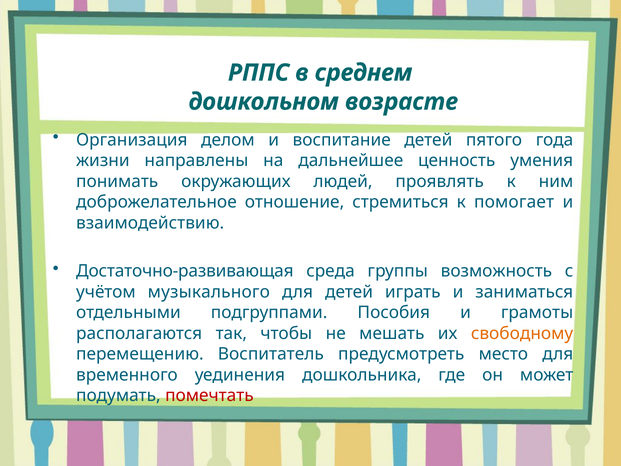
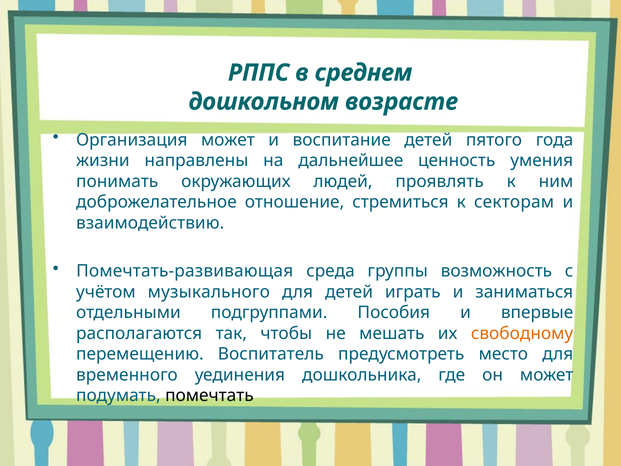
Организация делом: делом -> может (228, 140)
помогает: помогает -> секторам (514, 202)
Достаточно-развивающая: Достаточно-развивающая -> Помечтать-развивающая (185, 271)
грамоты: грамоты -> впервые (537, 313)
помечтать colour: red -> black (209, 395)
